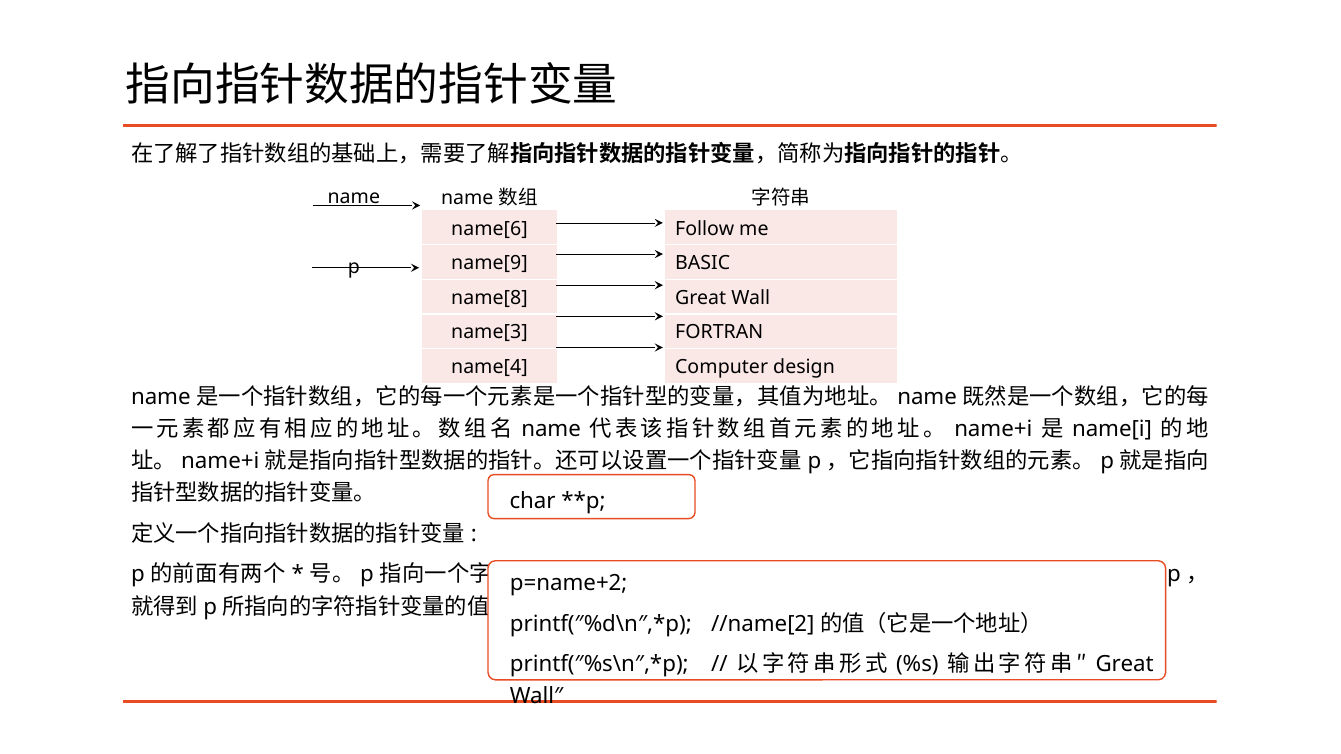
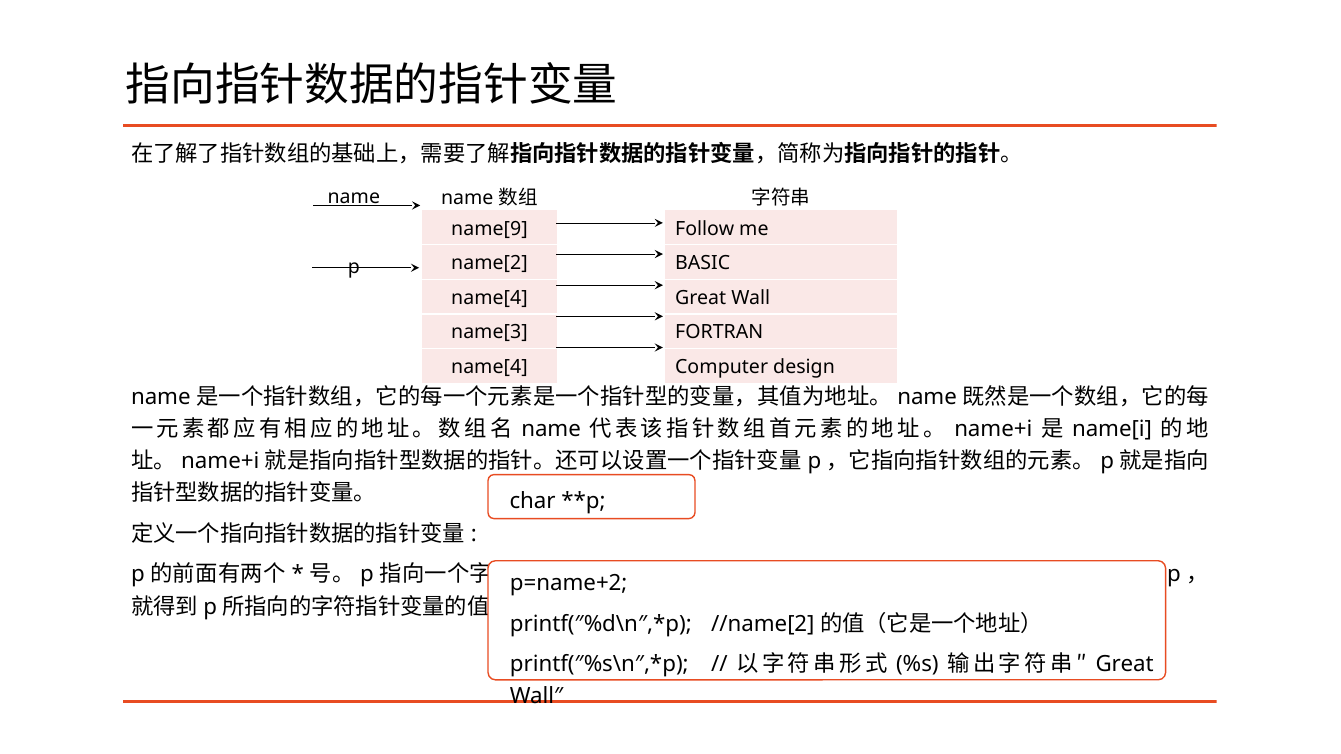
name[6: name[6 -> name[9 (489, 229)
name[9: name[9 -> name[2 (489, 263)
name[8: name[8 -> name[4 (489, 298)
